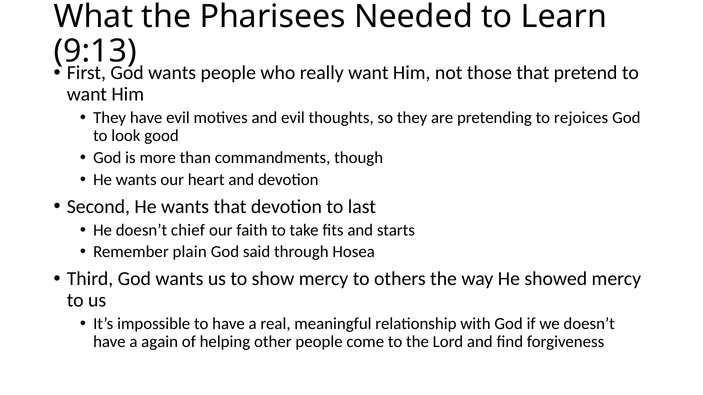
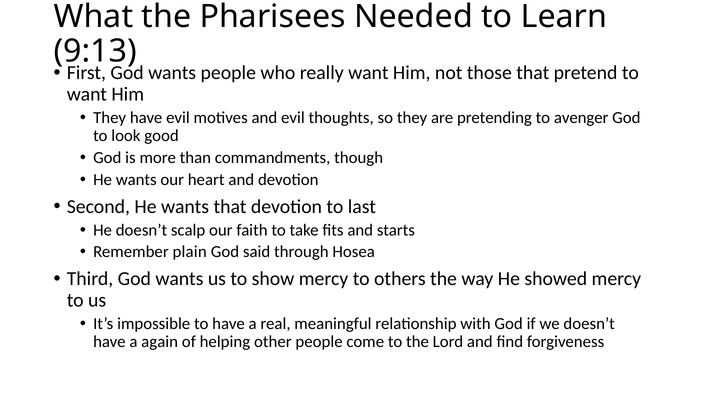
rejoices: rejoices -> avenger (581, 118)
chief: chief -> scalp (188, 230)
